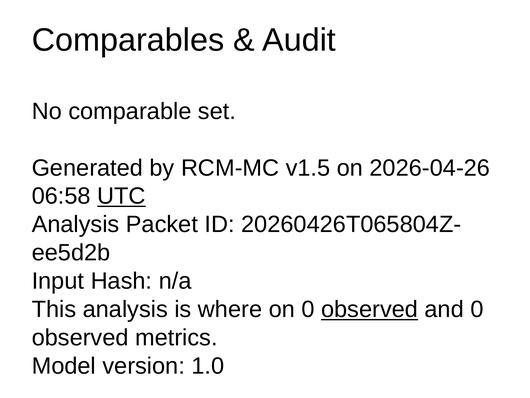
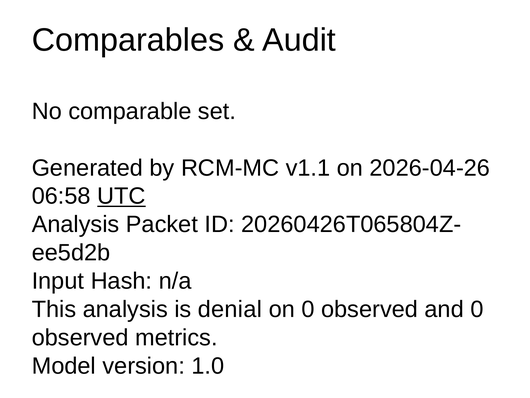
v1.5: v1.5 -> v1.1 (308, 168)
where: where -> denial (230, 309)
observed underline: present -> none (370, 309)
